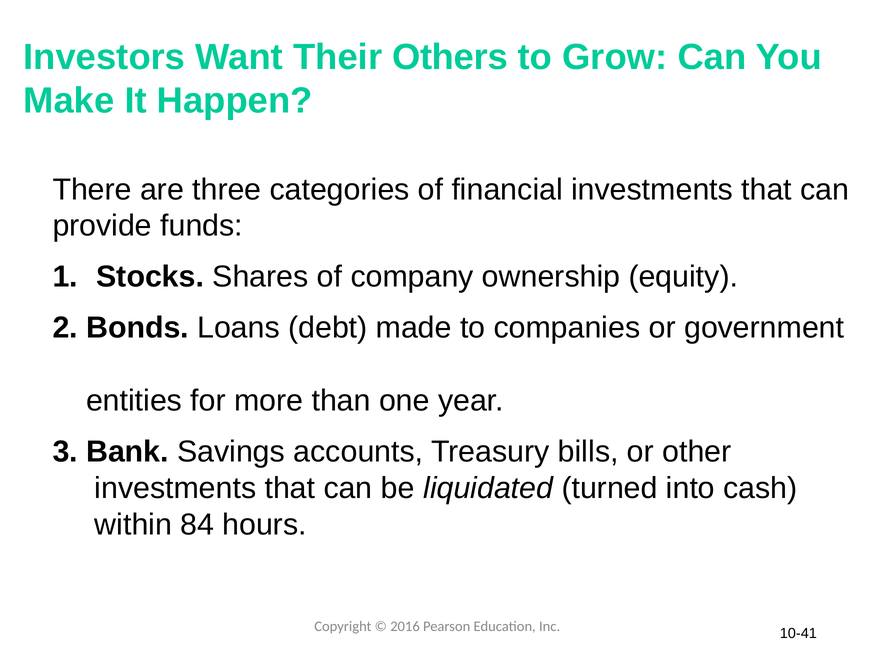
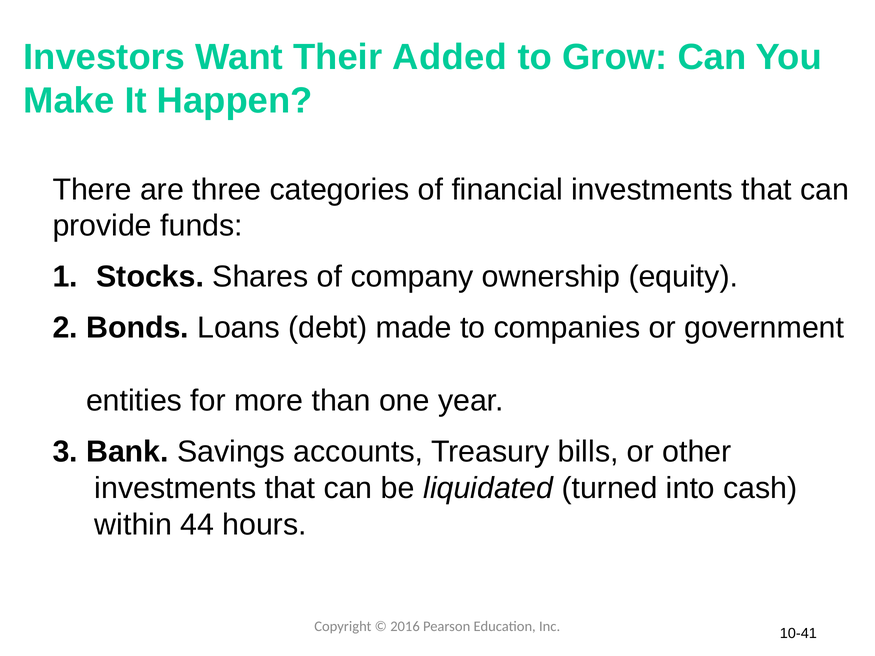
Others: Others -> Added (450, 57)
84: 84 -> 44 (197, 525)
